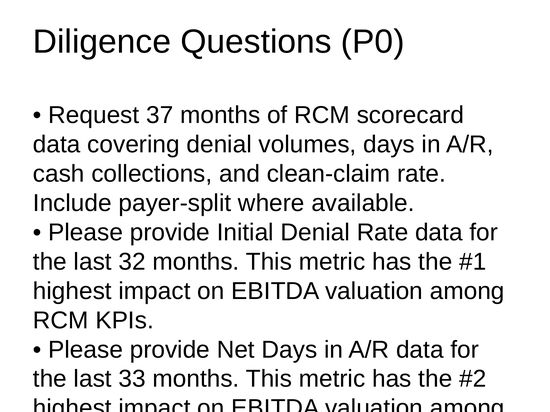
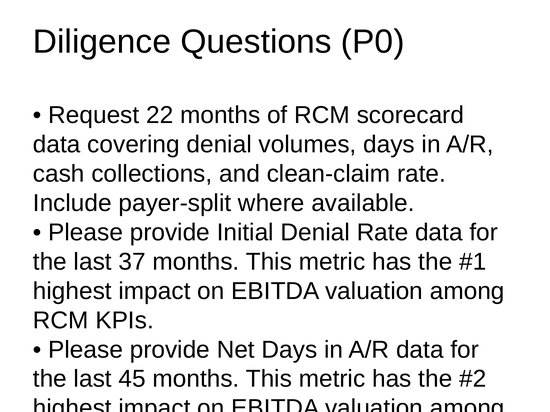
37: 37 -> 22 (160, 115)
32: 32 -> 37 (132, 262)
33: 33 -> 45 (132, 379)
